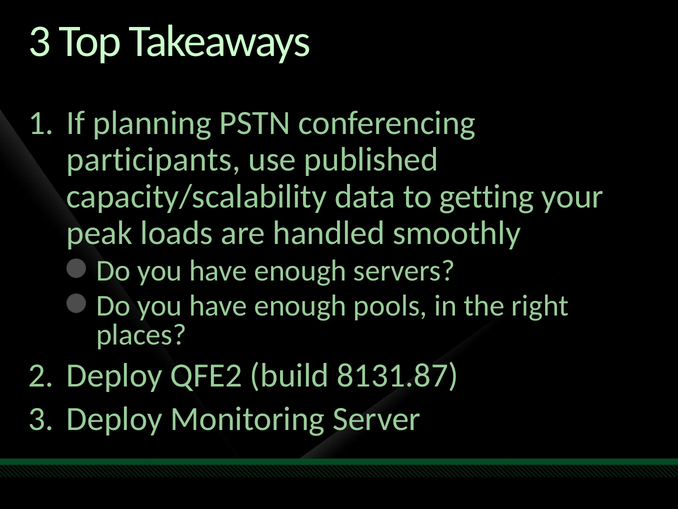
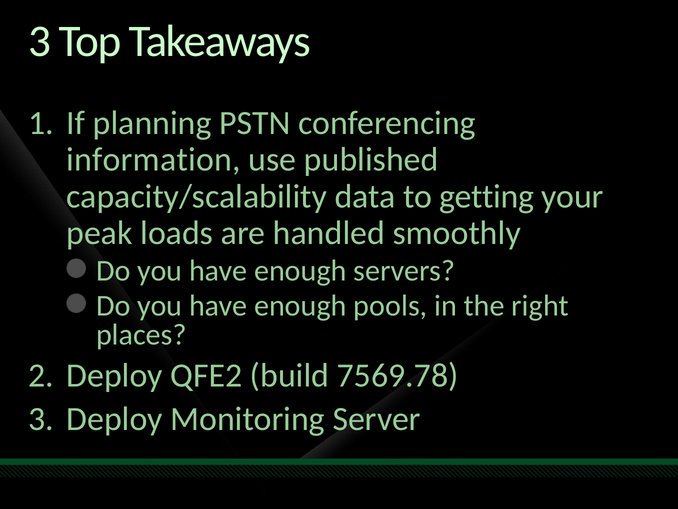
participants: participants -> information (153, 159)
8131.87: 8131.87 -> 7569.78 (398, 375)
